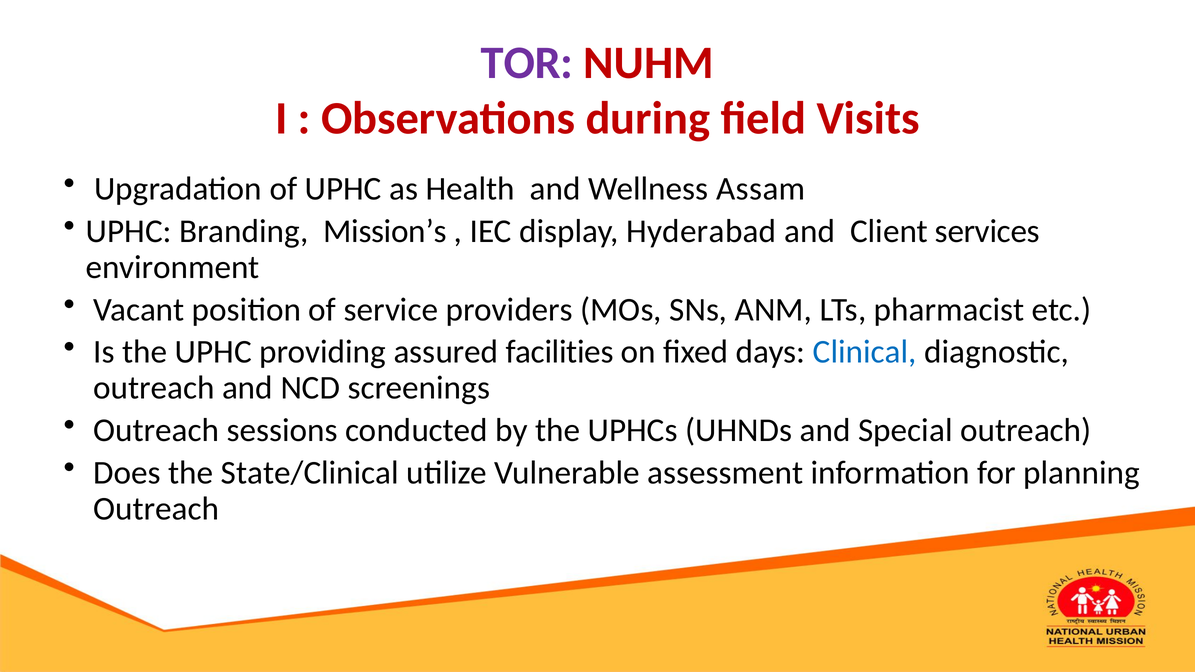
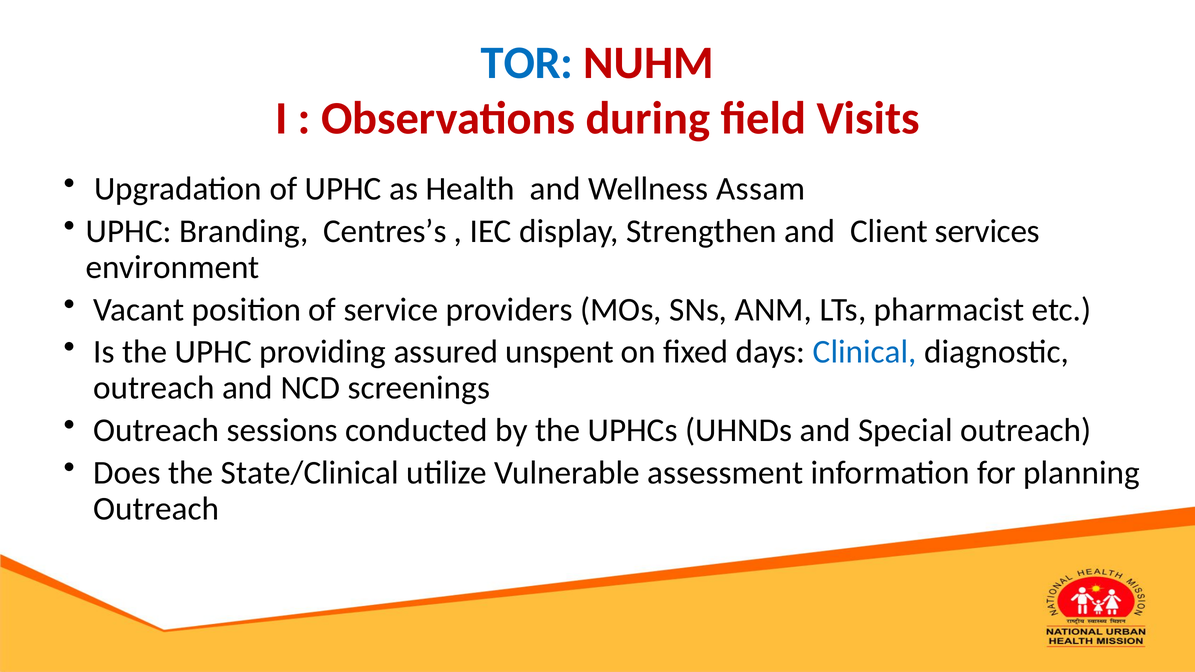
TOR colour: purple -> blue (527, 63)
Mission’s: Mission’s -> Centres’s (385, 231)
Hyderabad: Hyderabad -> Strengthen (701, 231)
facilities: facilities -> unspent (560, 352)
